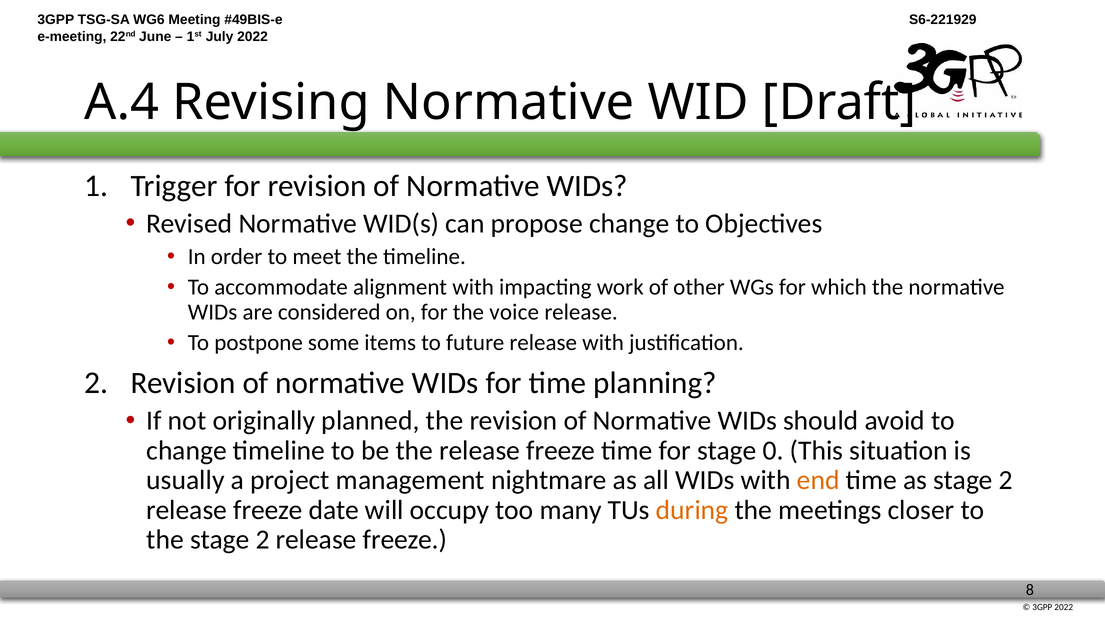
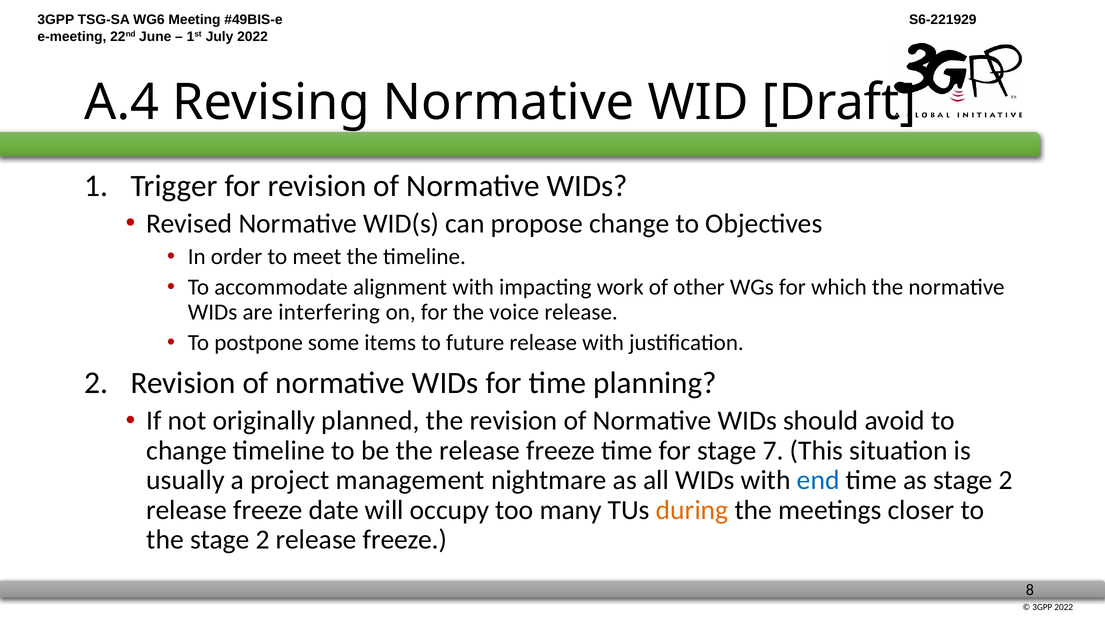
considered: considered -> interfering (329, 312)
0: 0 -> 7 (773, 451)
end colour: orange -> blue (818, 481)
